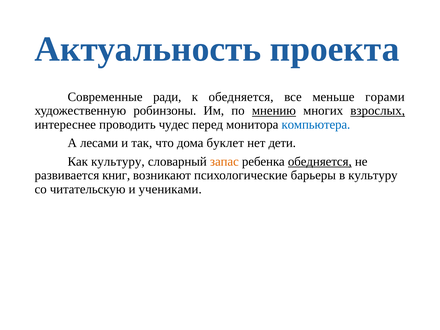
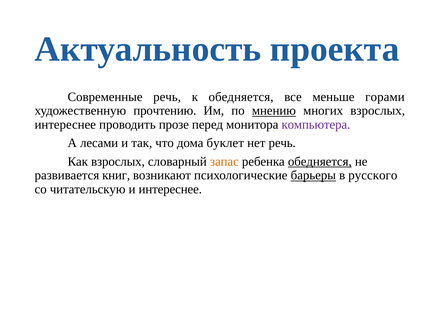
Современные ради: ради -> речь (167, 97)
робинзоны: робинзоны -> прочтению (165, 111)
взрослых underline: present -> none (378, 111)
чудес: чудес -> прозе (174, 125)
компьютера colour: blue -> purple (316, 125)
нет дети: дети -> речь (282, 143)
Как культуру: культуру -> взрослых (118, 162)
барьеры underline: none -> present (313, 175)
в культуру: культуру -> русского (373, 175)
и учениками: учениками -> интереснее (170, 189)
